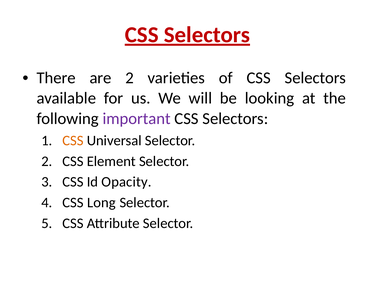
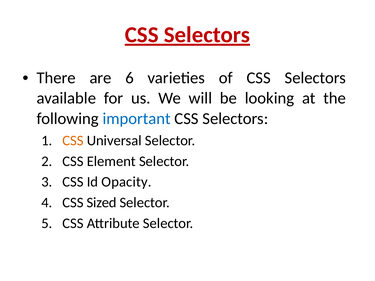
are 2: 2 -> 6 (130, 78)
important colour: purple -> blue (137, 119)
Long: Long -> Sized (102, 203)
